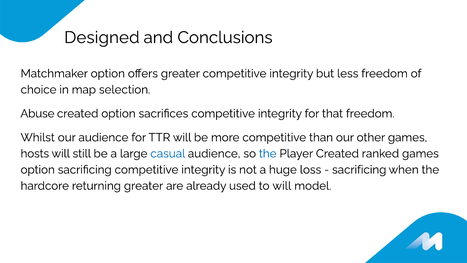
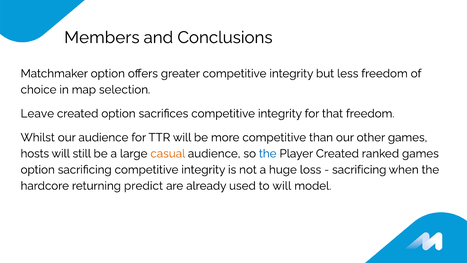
Designed: Designed -> Members (102, 37)
Abuse: Abuse -> Leave (37, 113)
casual colour: blue -> orange (168, 153)
returning greater: greater -> predict (143, 186)
